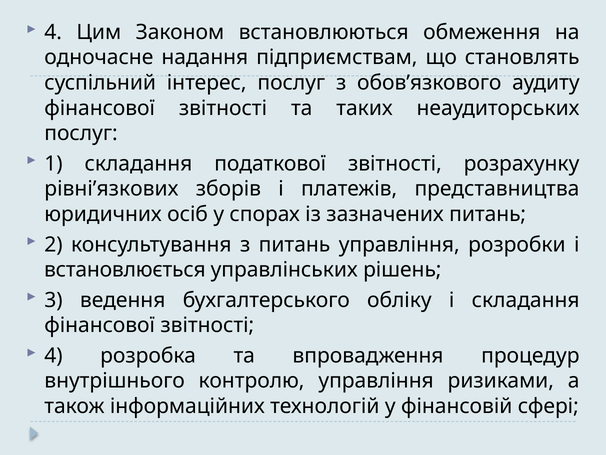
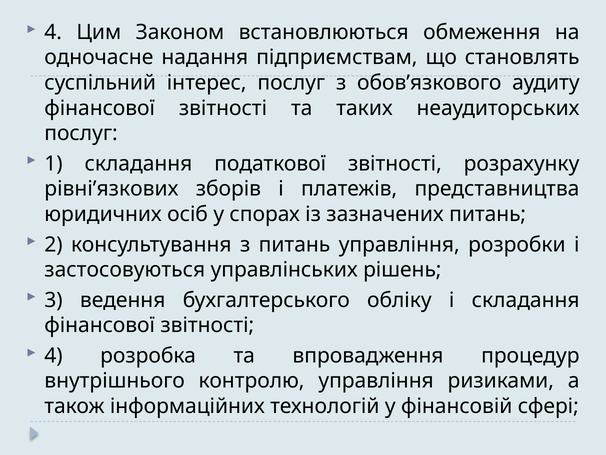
встановлюється: встановлюється -> застосовуються (125, 270)
